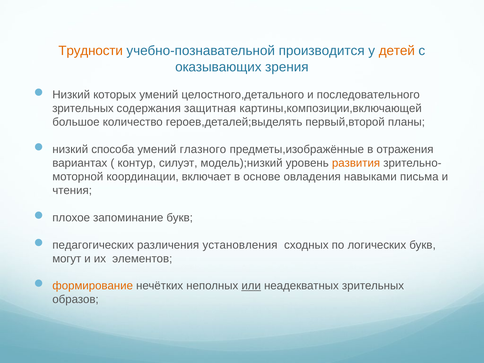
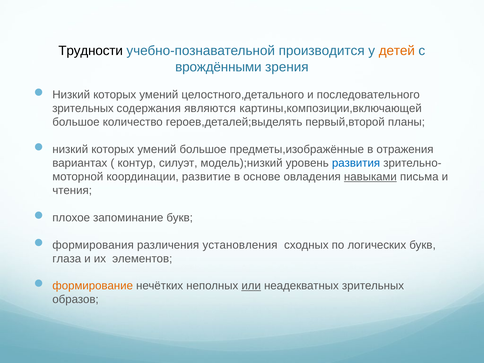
Трудности colour: orange -> black (91, 51)
оказывающих: оказывающих -> врождёнными (218, 67)
защитная: защитная -> являются (210, 108)
способа: способа -> которых (113, 149)
умений глазного: глазного -> большое (203, 149)
развития colour: orange -> blue (356, 163)
включает: включает -> развитие (206, 177)
навыками underline: none -> present (370, 177)
педагогических: педагогических -> формирования (93, 245)
могут: могут -> глаза (67, 259)
